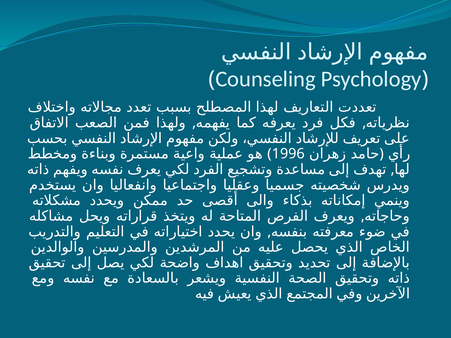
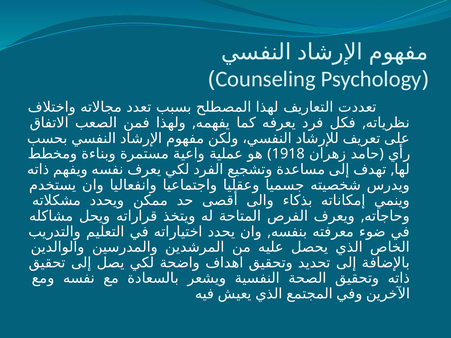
1996: 1996 -> 1918 (288, 154)
